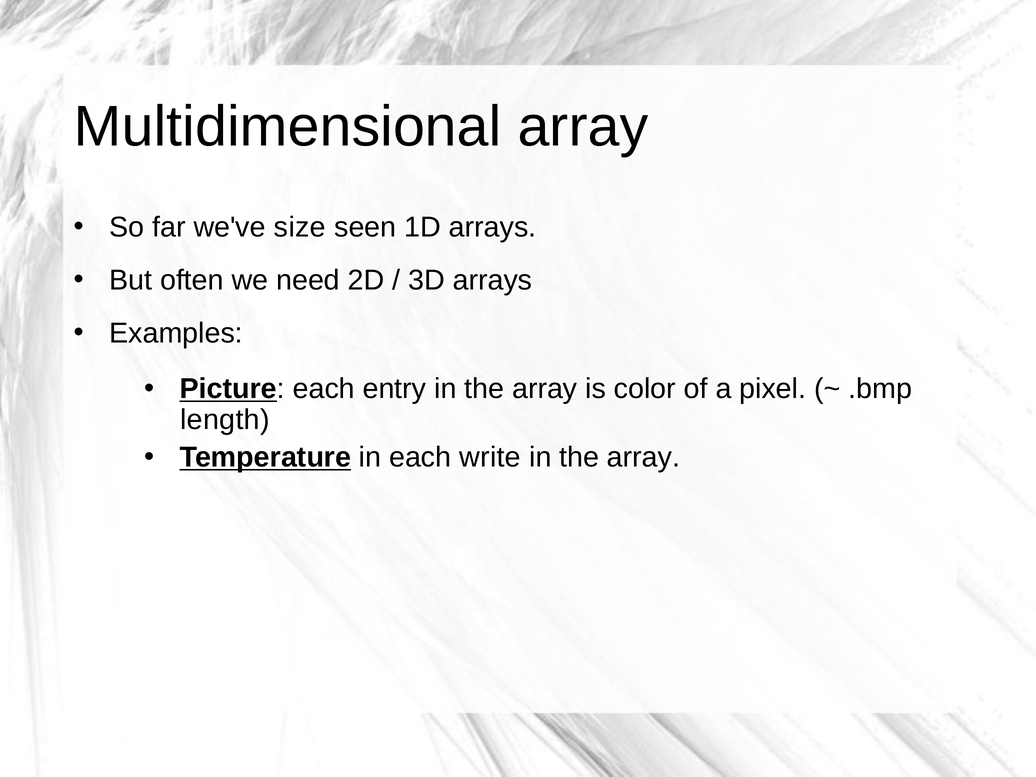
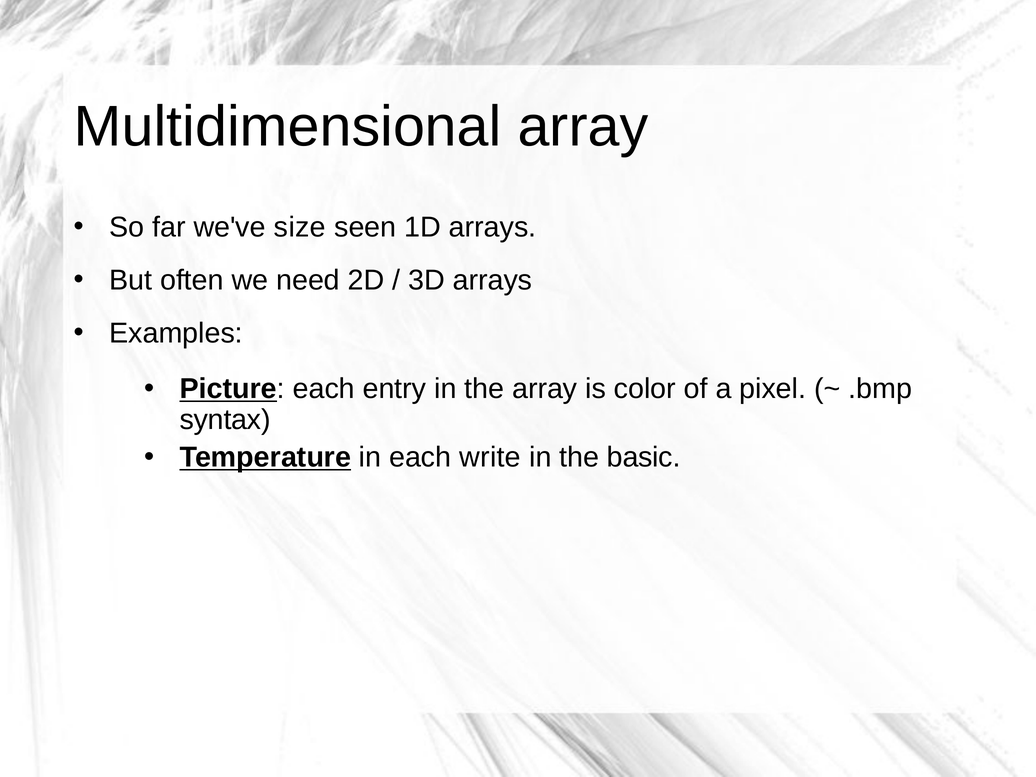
length: length -> syntax (225, 420)
array: array -> basic (644, 457)
